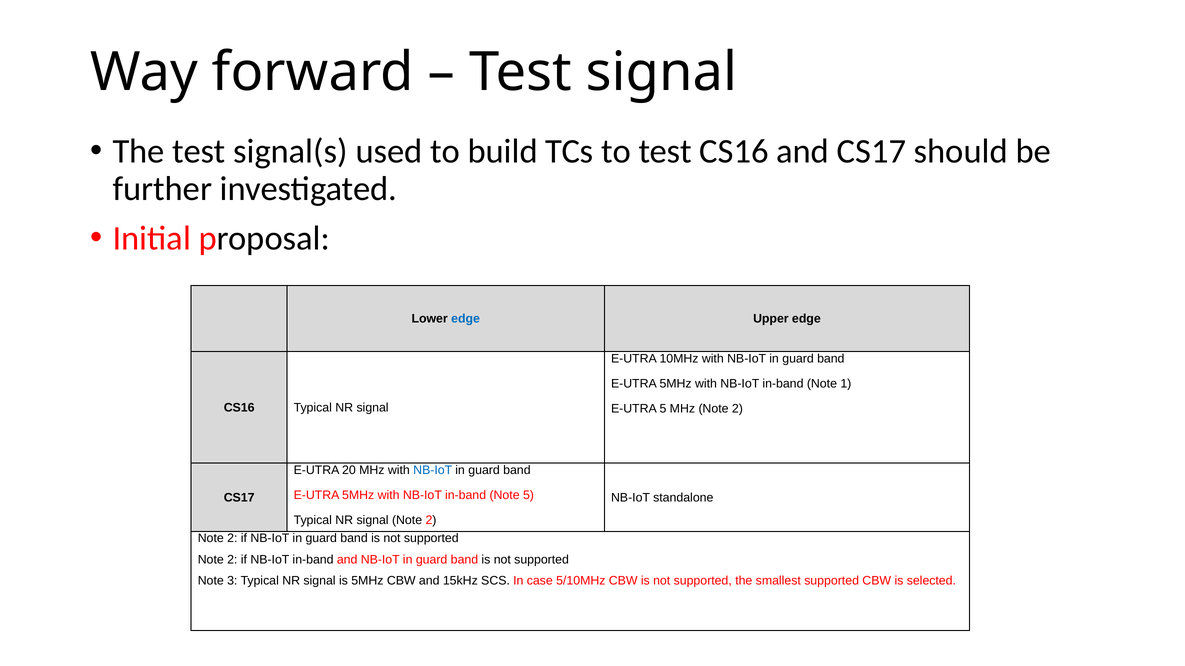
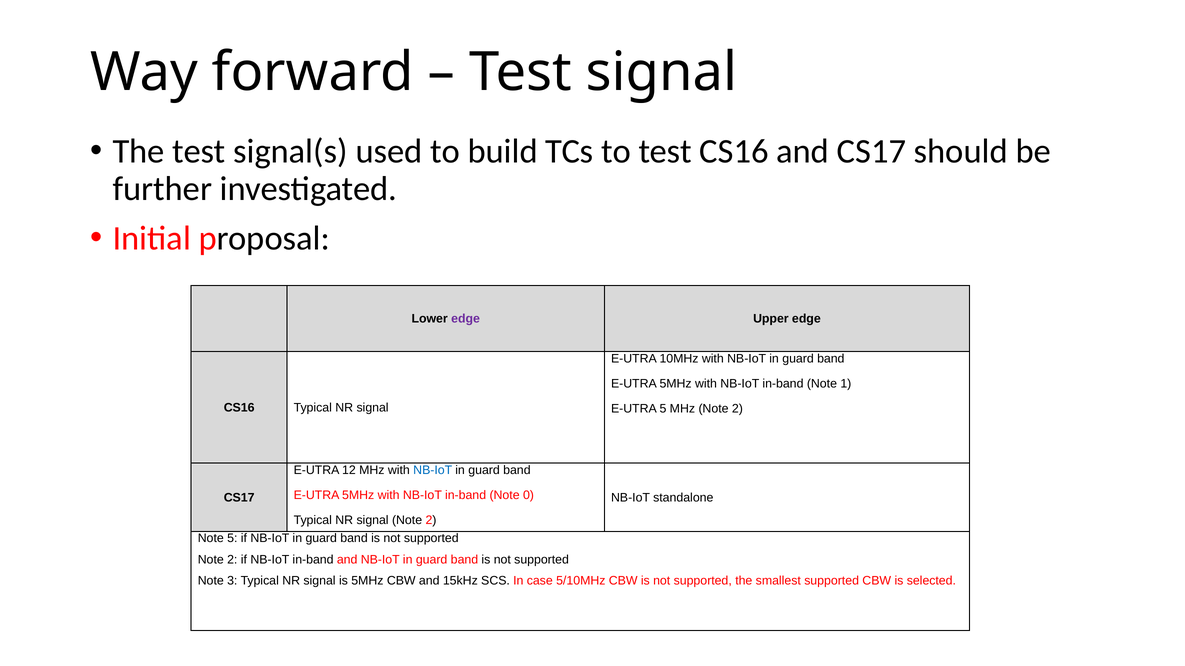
edge colour: blue -> purple (466, 319)
20: 20 -> 12 (349, 471)
Note 5: 5 -> 0 (529, 496)
2: 2 -> 5 (232, 539)
